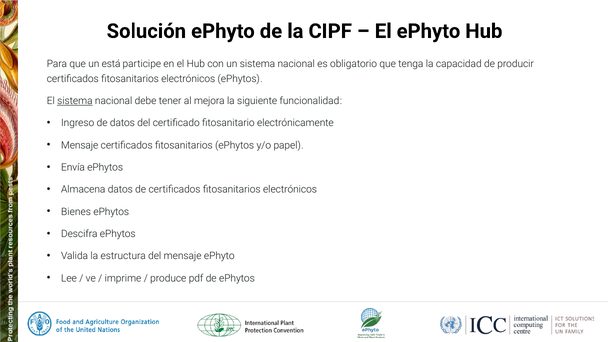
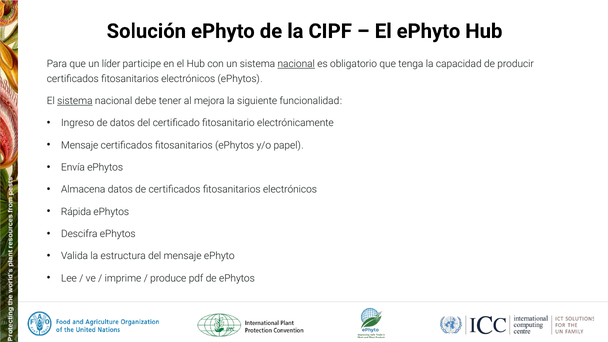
está: está -> líder (111, 64)
nacional underline: none -> present (296, 64)
Bienes: Bienes -> Rápida (76, 212)
